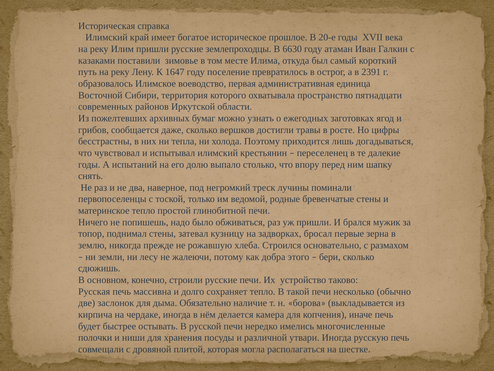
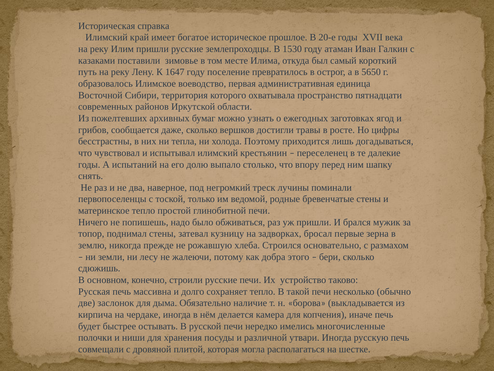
6630: 6630 -> 1530 (292, 49)
2391: 2391 -> 5650 (371, 72)
